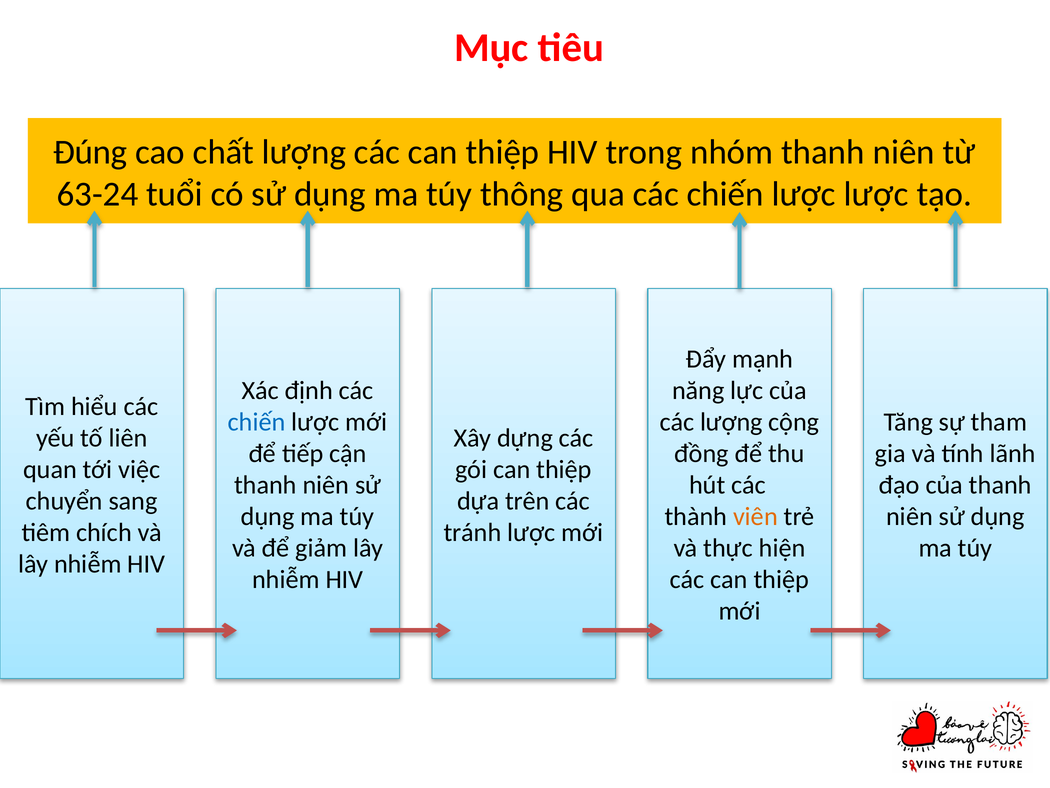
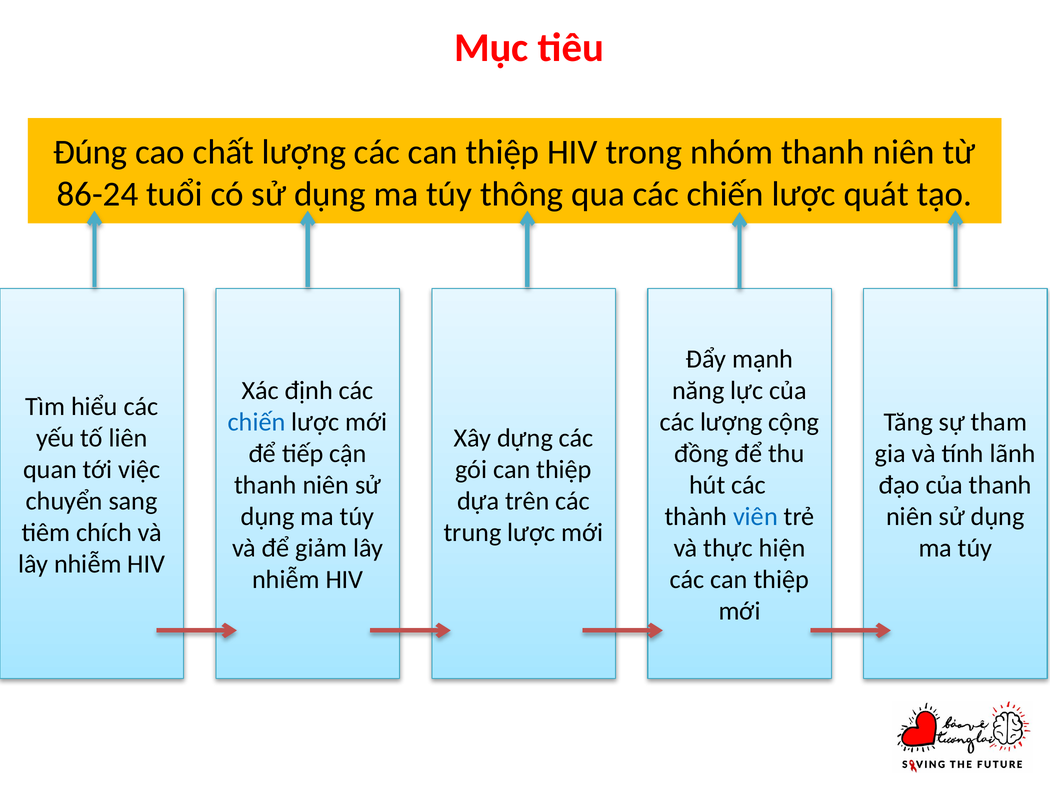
63-24: 63-24 -> 86-24 (97, 194)
lược lược: lược -> quát (876, 194)
viên colour: orange -> blue (755, 516)
tránh: tránh -> trung (473, 532)
